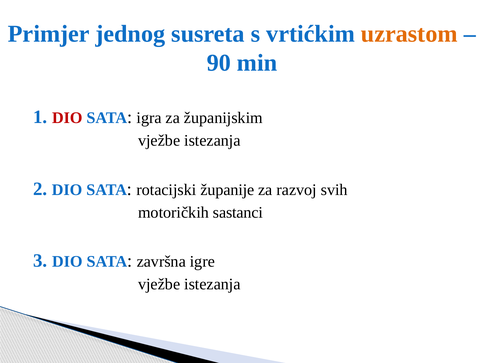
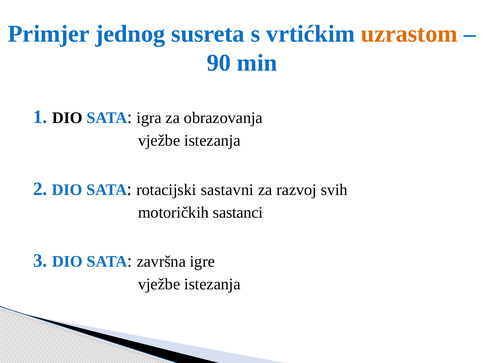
DIO colour: red -> black (67, 118)
županijskim: županijskim -> obrazovanja (223, 118)
županije: županije -> sastavni (227, 190)
